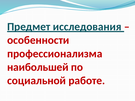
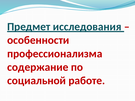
наибольшей: наибольшей -> содержание (38, 67)
